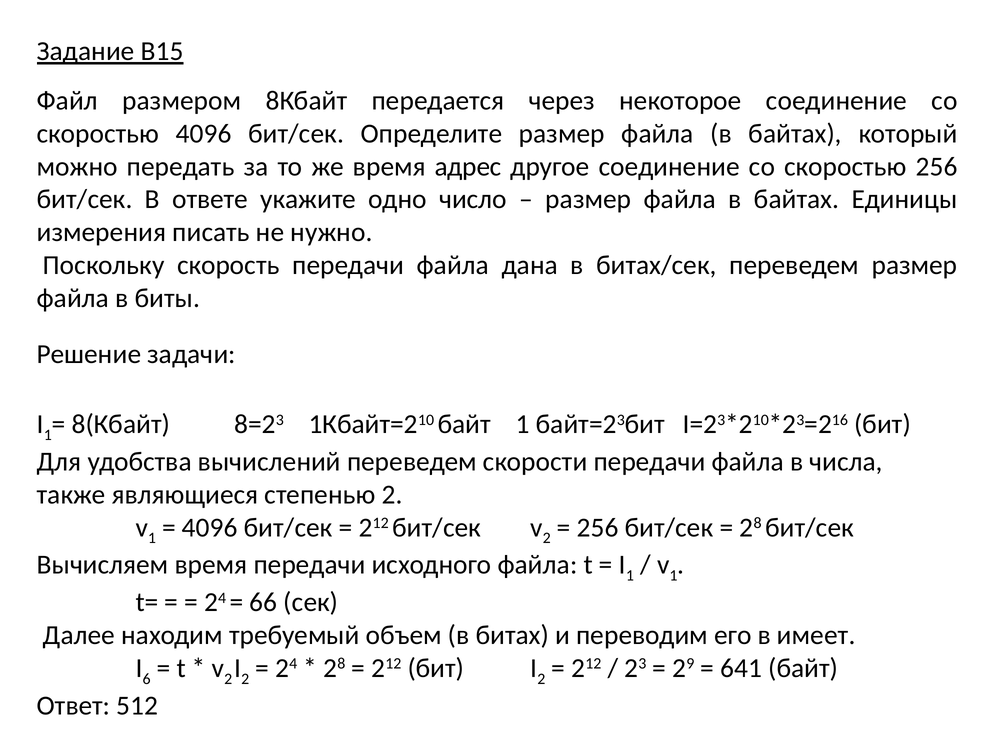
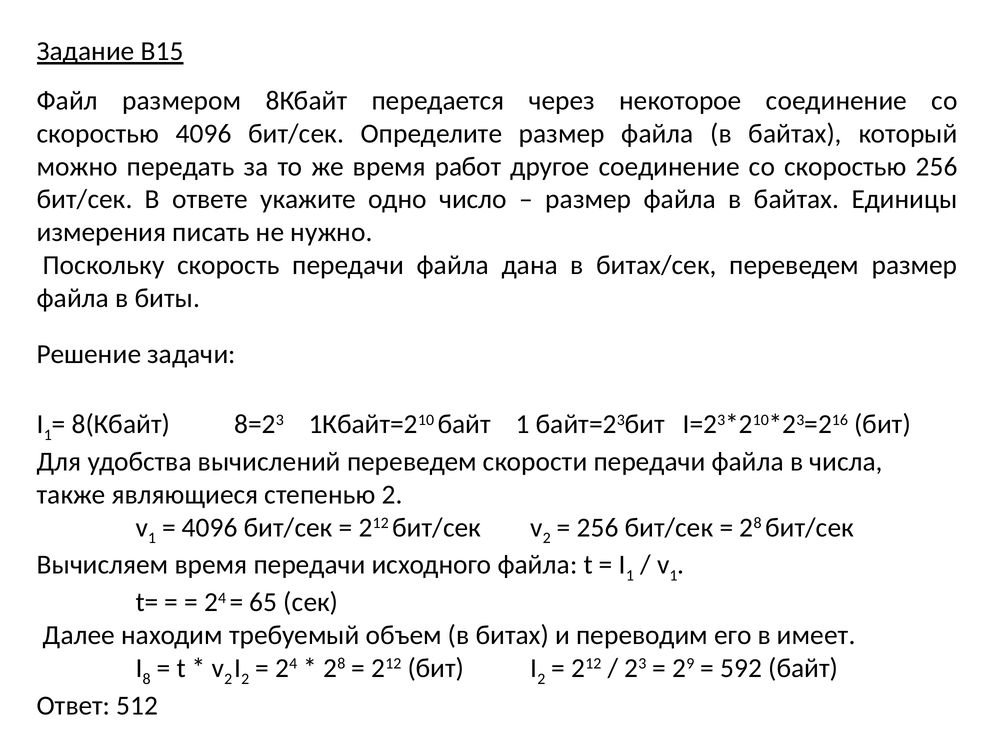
адрес: адрес -> работ (468, 167)
66: 66 -> 65 (263, 603)
6: 6 -> 8 (147, 679)
641: 641 -> 592 (741, 668)
